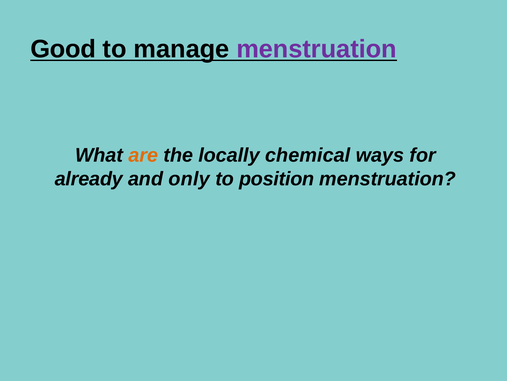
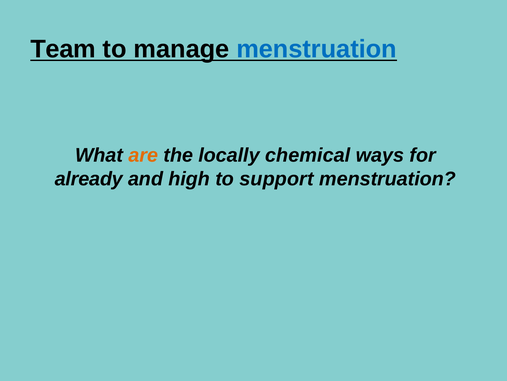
Good: Good -> Team (63, 49)
menstruation colour: purple -> blue (317, 49)
only: only -> high (189, 179)
position: position -> support (277, 179)
